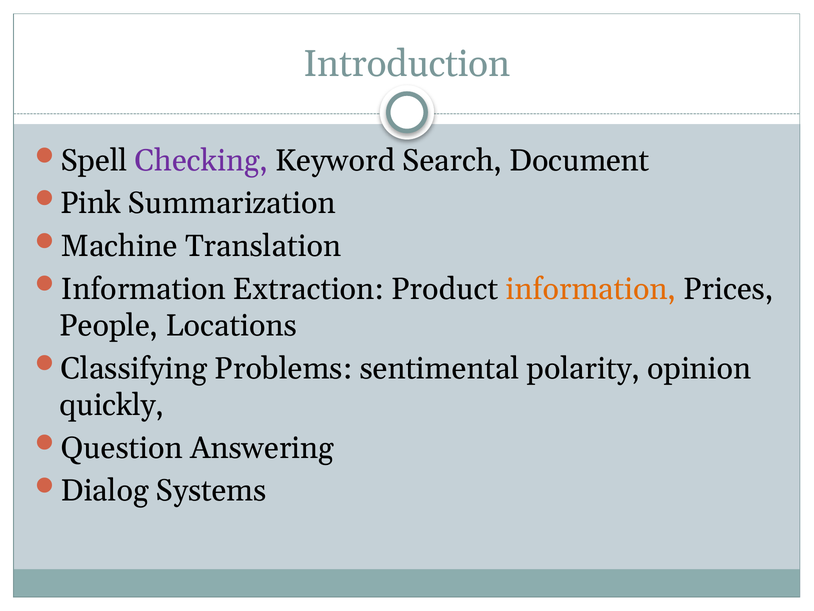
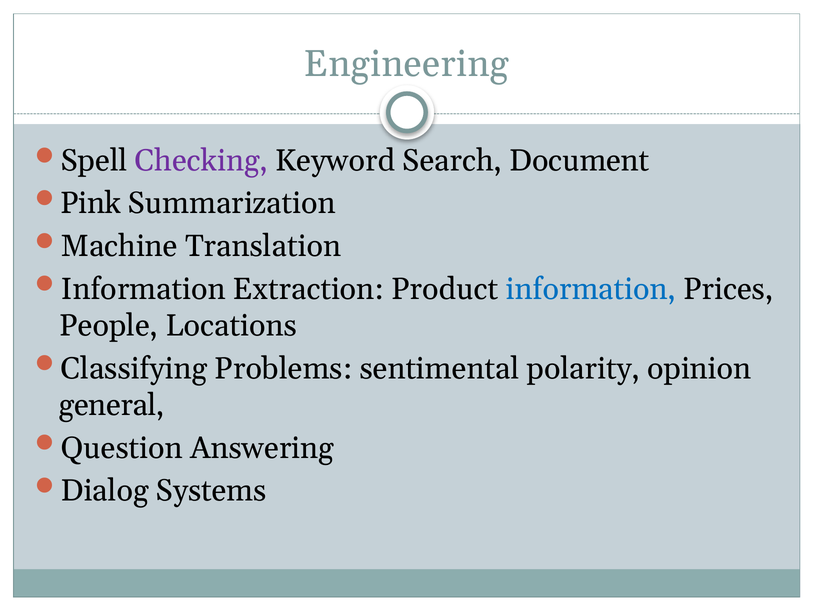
Introduction: Introduction -> Engineering (406, 64)
information colour: orange -> blue (591, 289)
quickly: quickly -> general (112, 405)
